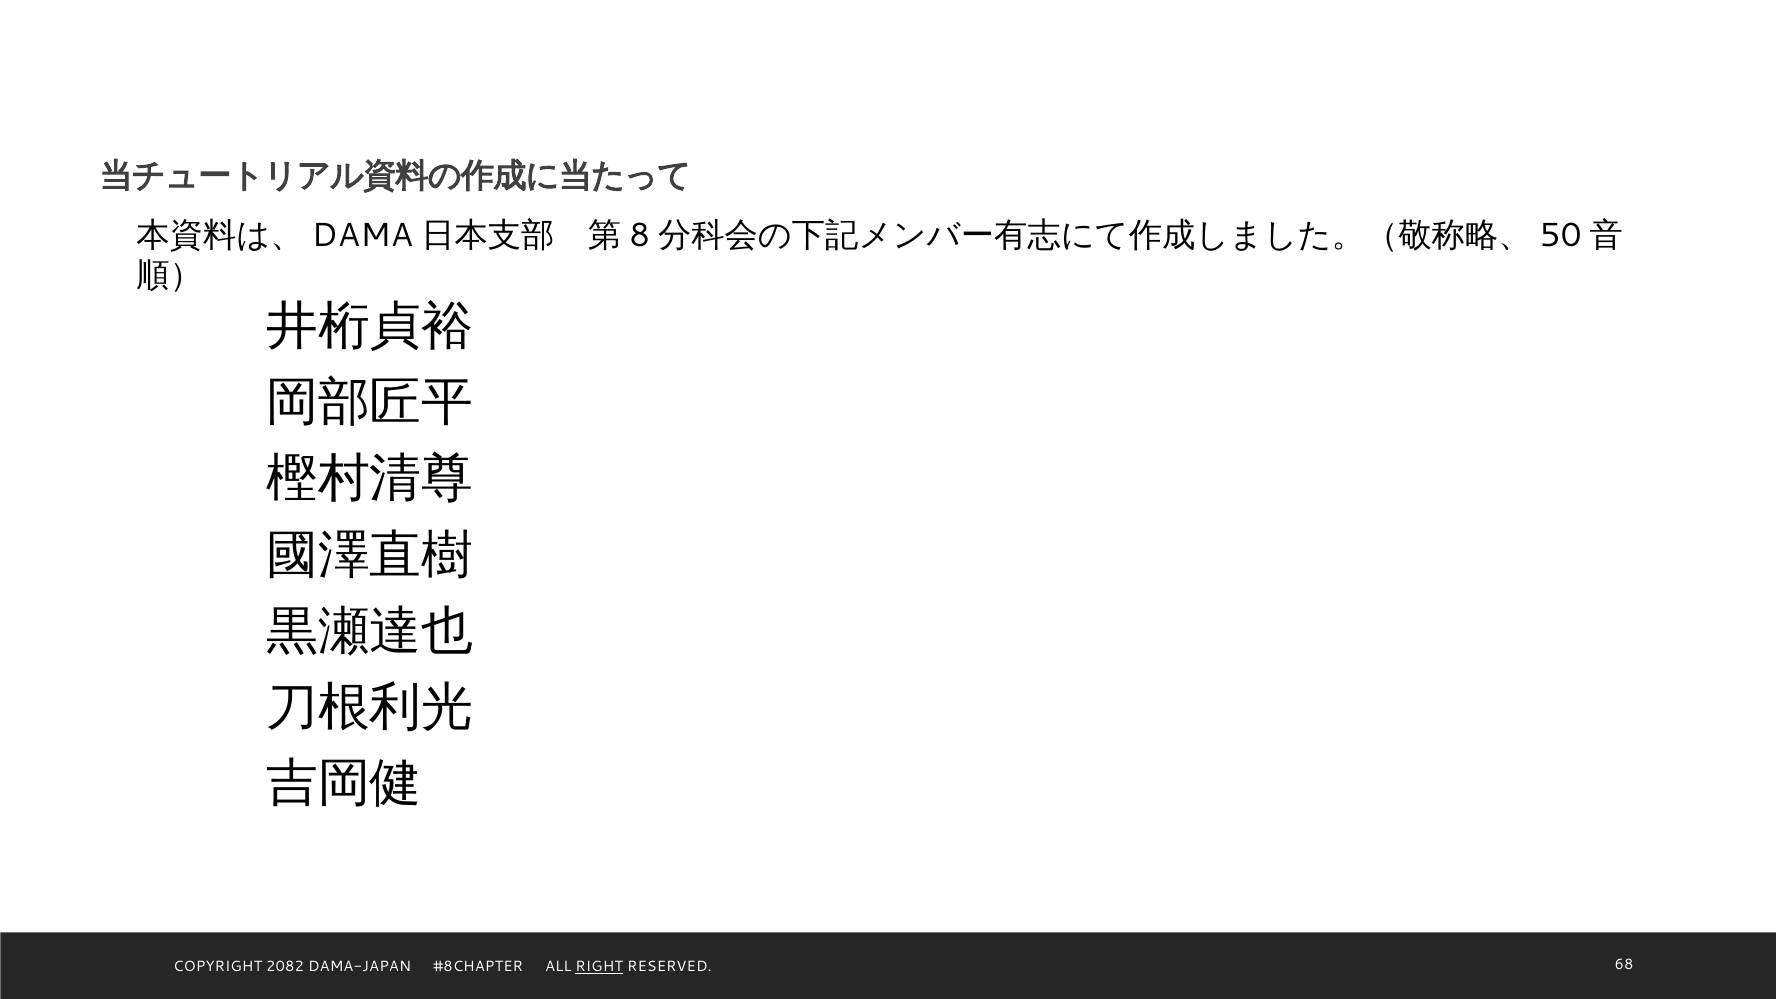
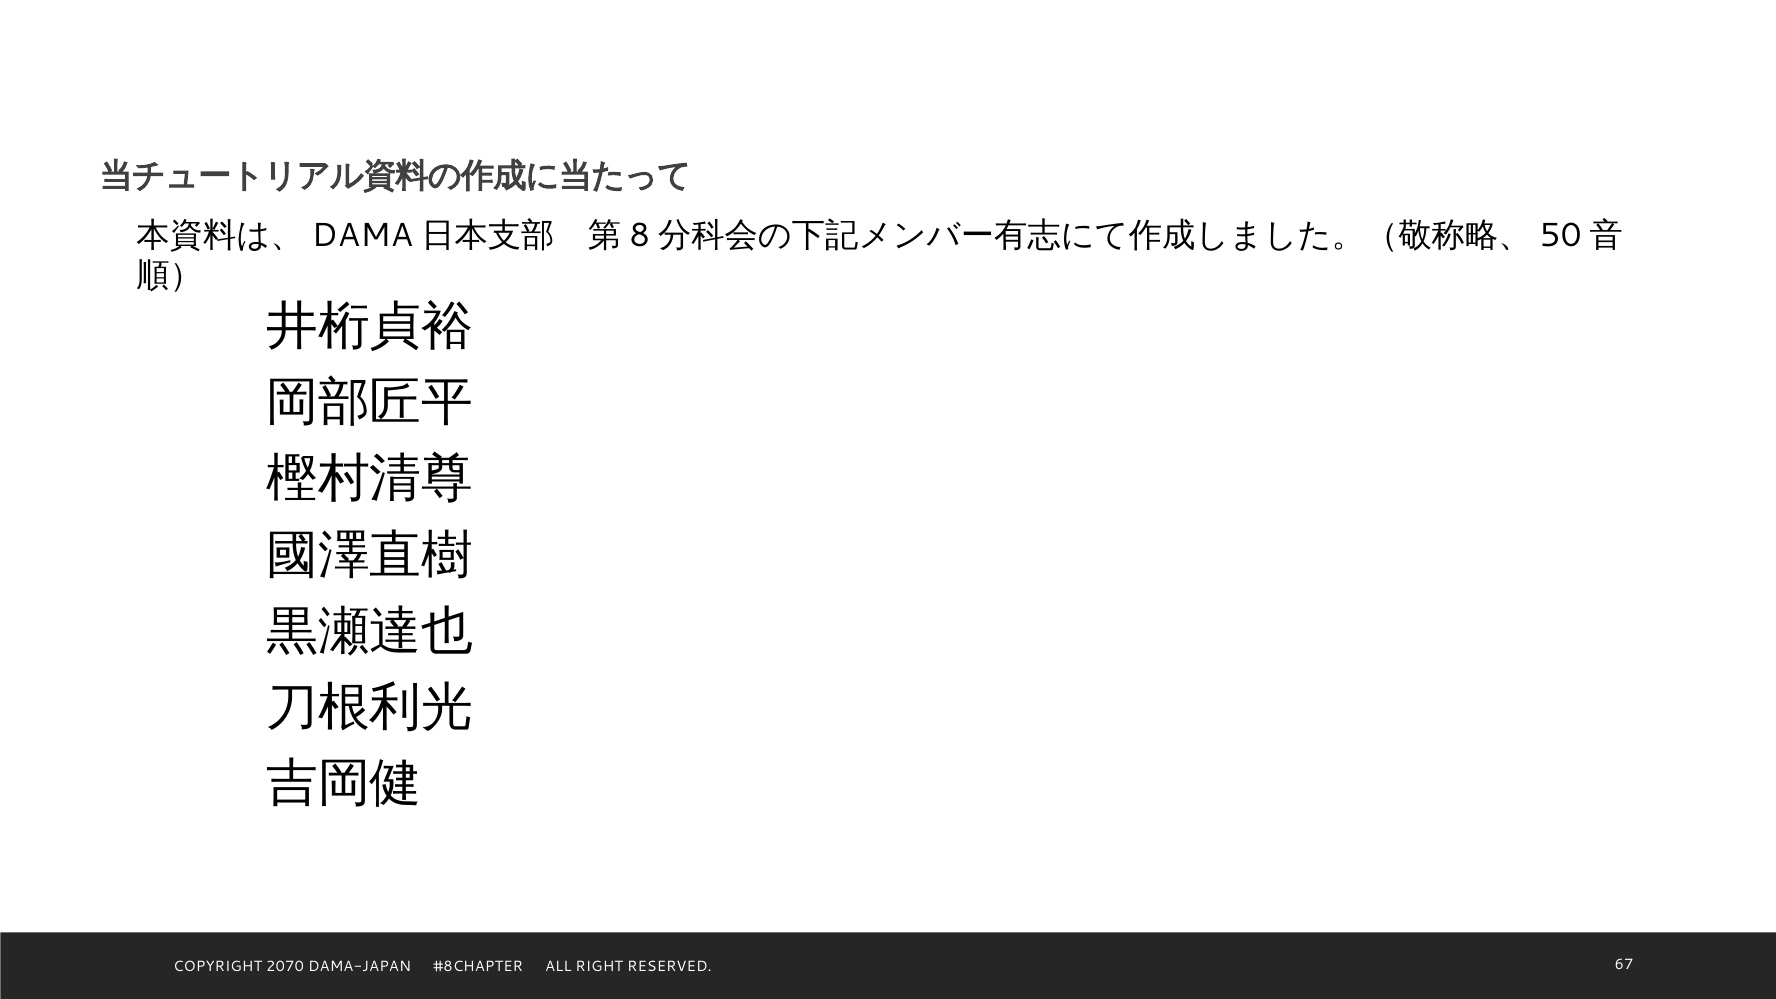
2082: 2082 -> 2070 (285, 967)
RIGHT underline: present -> none (599, 967)
68: 68 -> 67 (1624, 965)
